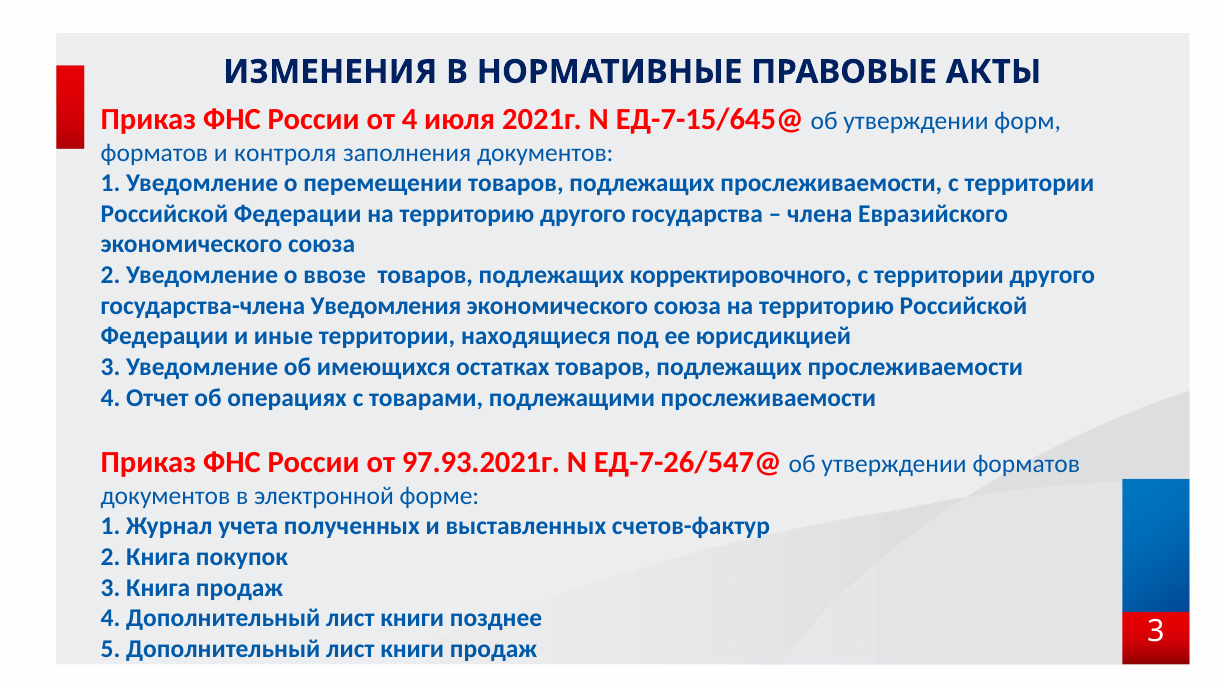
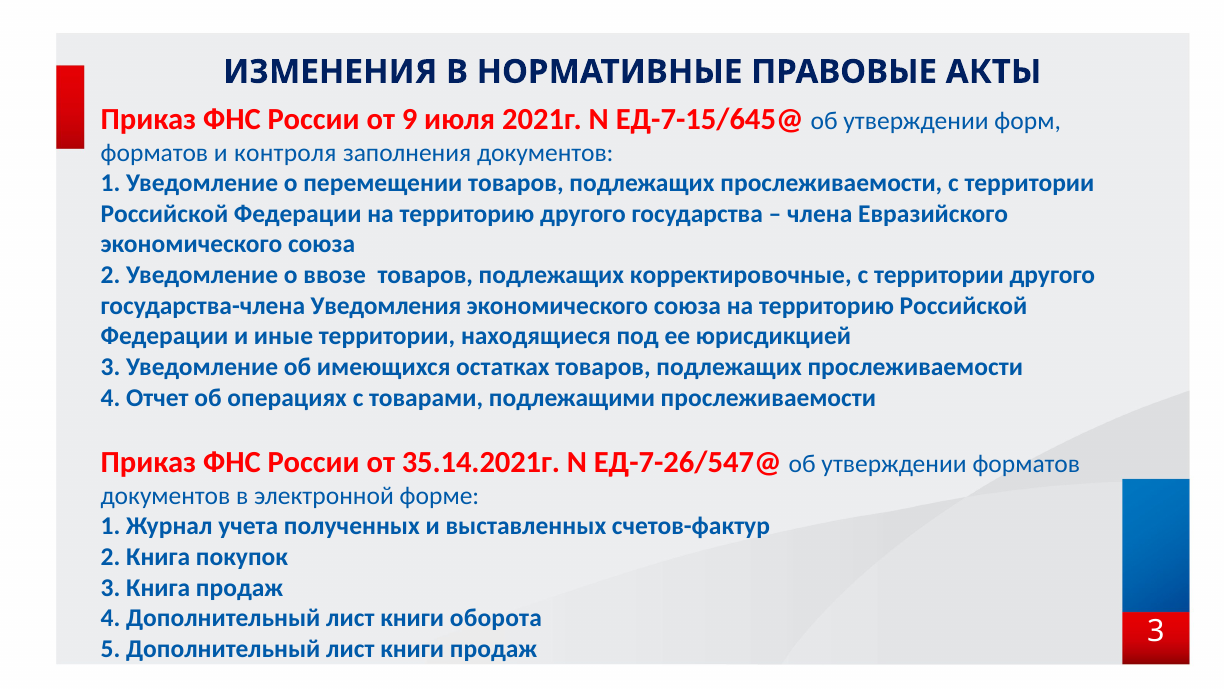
от 4: 4 -> 9 (410, 119)
корректировочного: корректировочного -> корректировочные (741, 275)
97.93.2021г: 97.93.2021г -> 35.14.2021г (481, 462)
позднее: позднее -> оборота (496, 618)
